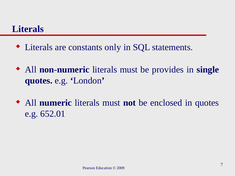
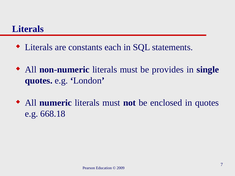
only: only -> each (113, 47)
652.01: 652.01 -> 668.18 (53, 114)
